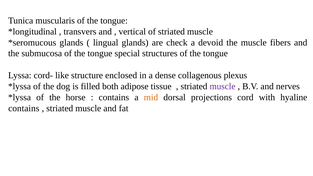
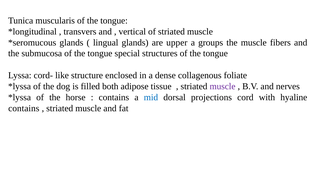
check: check -> upper (177, 43)
devoid: devoid -> groups (211, 43)
plexus: plexus -> foliate (235, 75)
mid colour: orange -> blue (151, 97)
